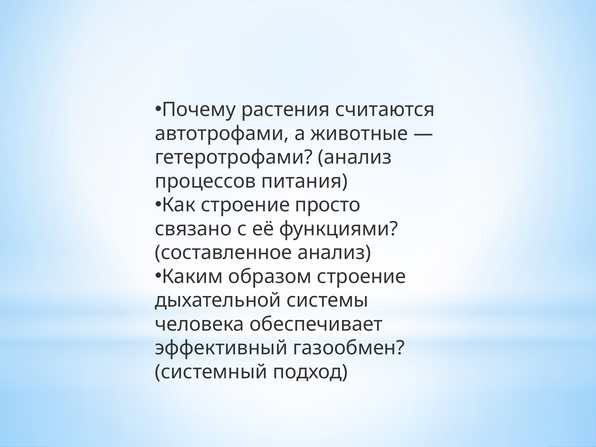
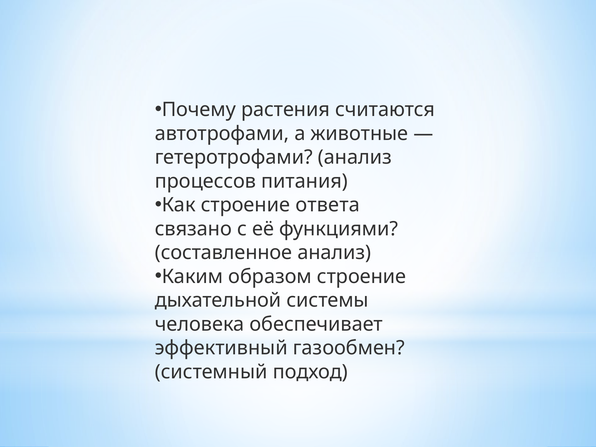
просто: просто -> ответа (328, 205)
